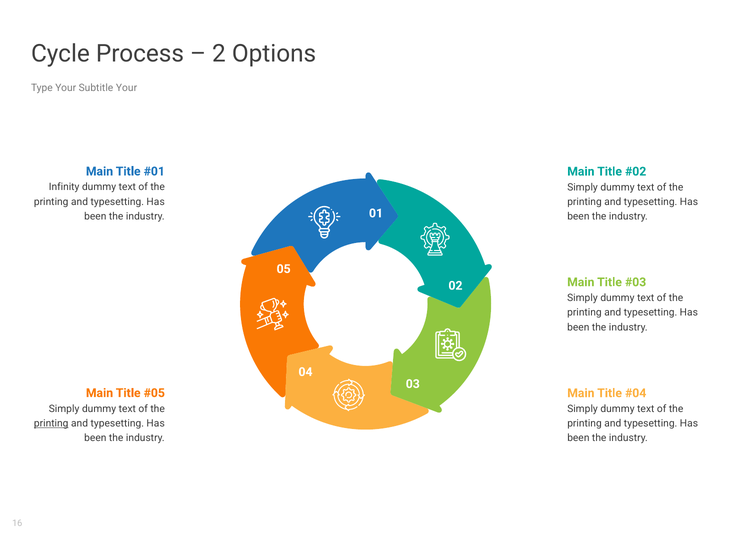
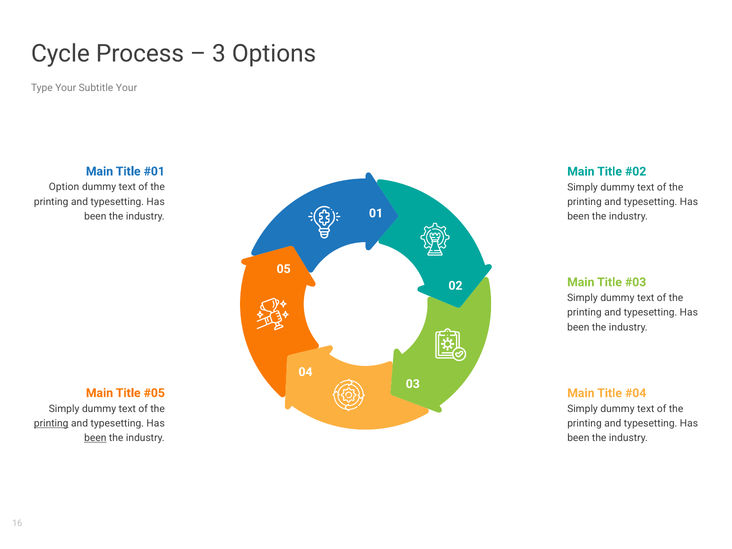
2: 2 -> 3 (219, 54)
Infinity: Infinity -> Option (64, 187)
been underline: none -> present (95, 438)
